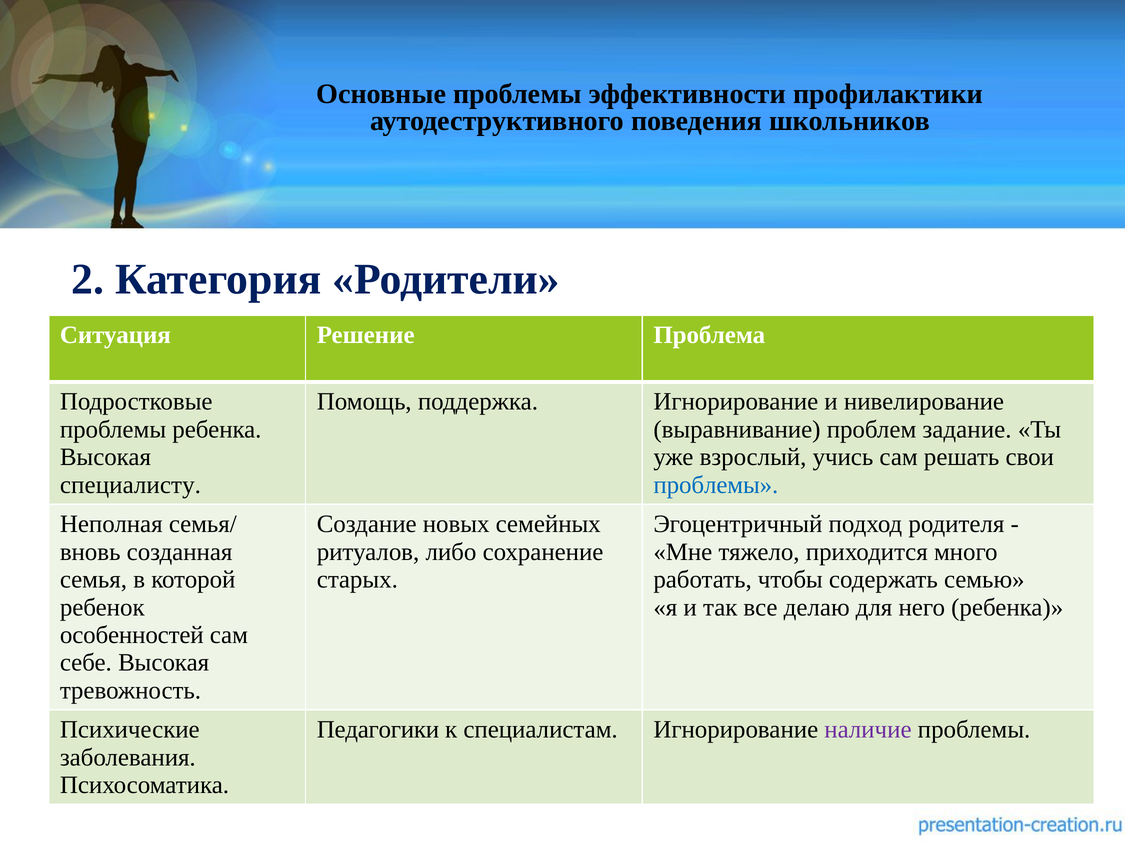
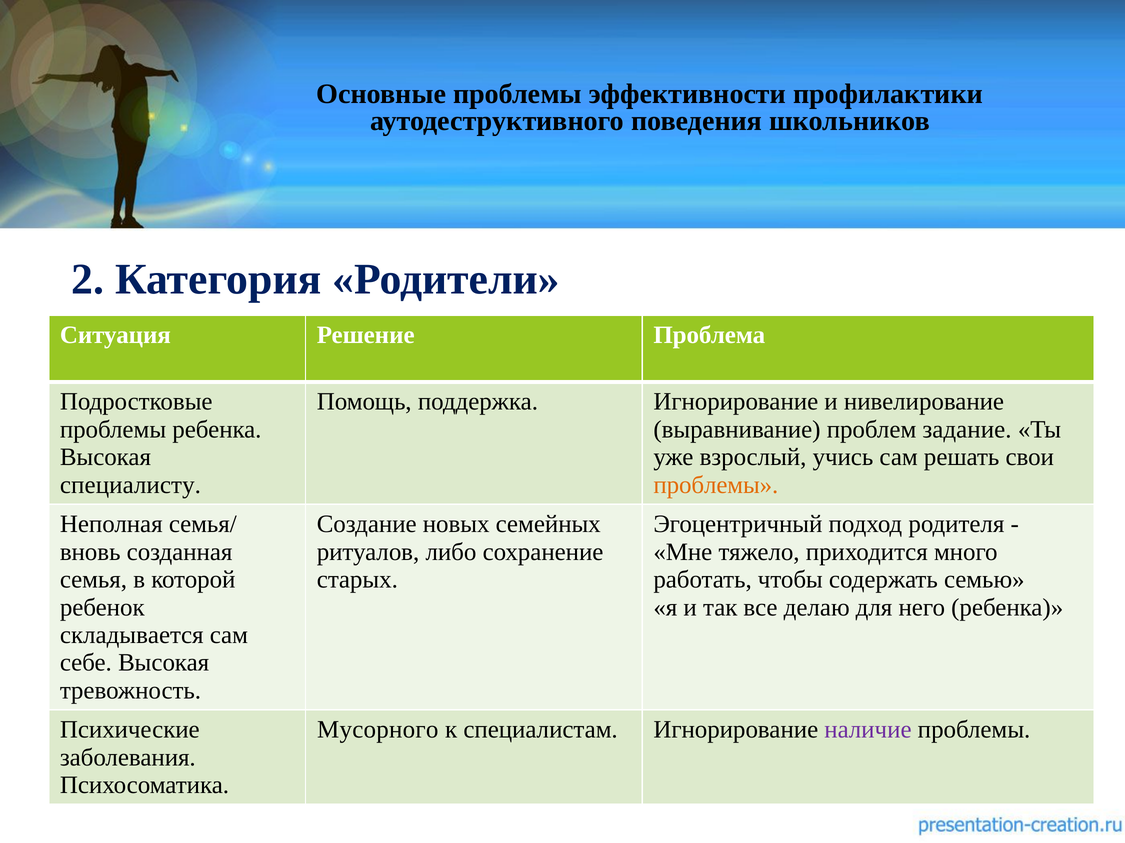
проблемы colour: blue -> orange (716, 485)
особенностей: особенностей -> складывается (132, 636)
Педагогики: Педагогики -> Мусорного (378, 730)
